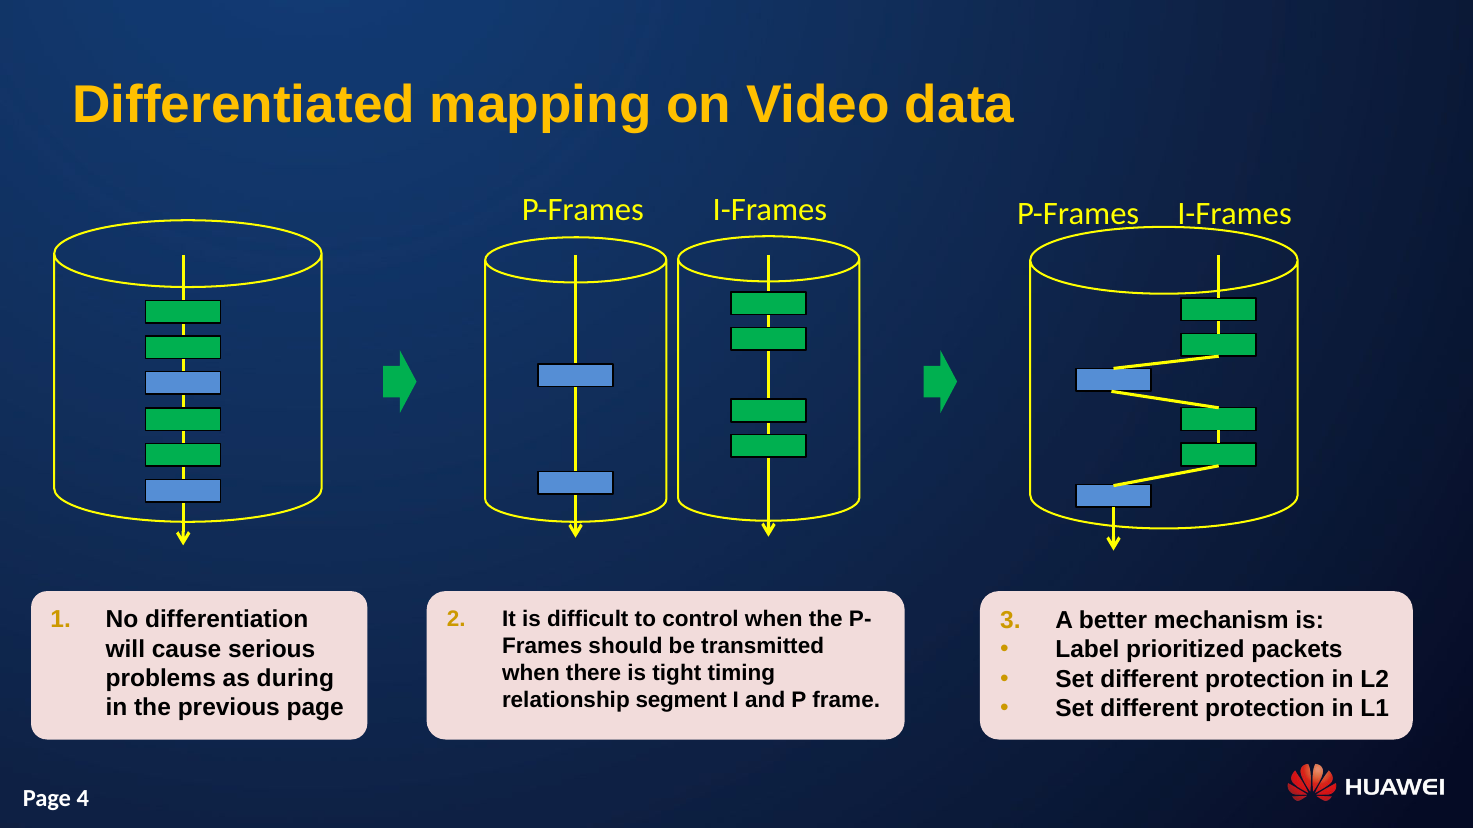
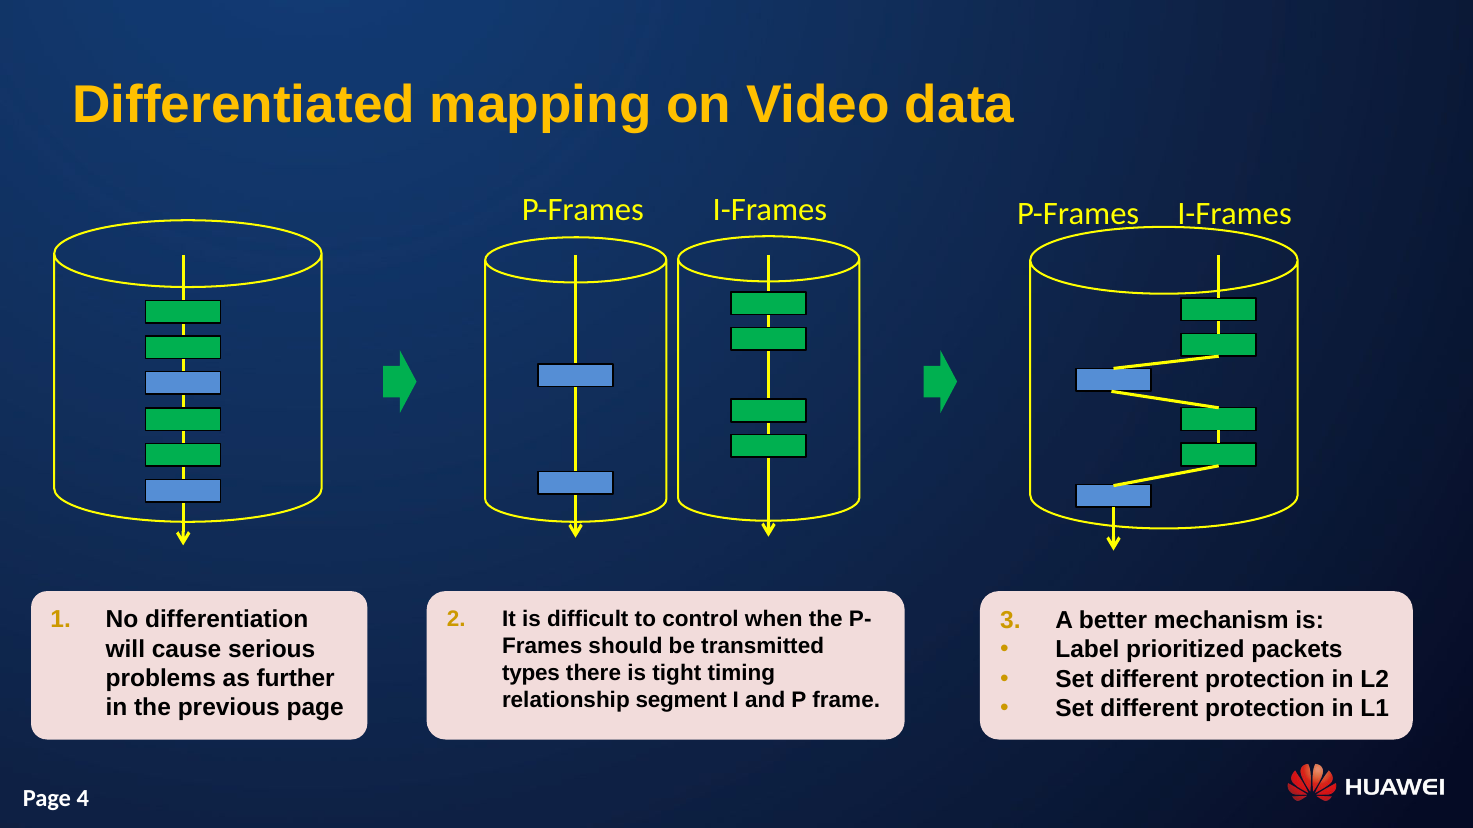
when: when -> types (531, 674)
during: during -> further (296, 679)
